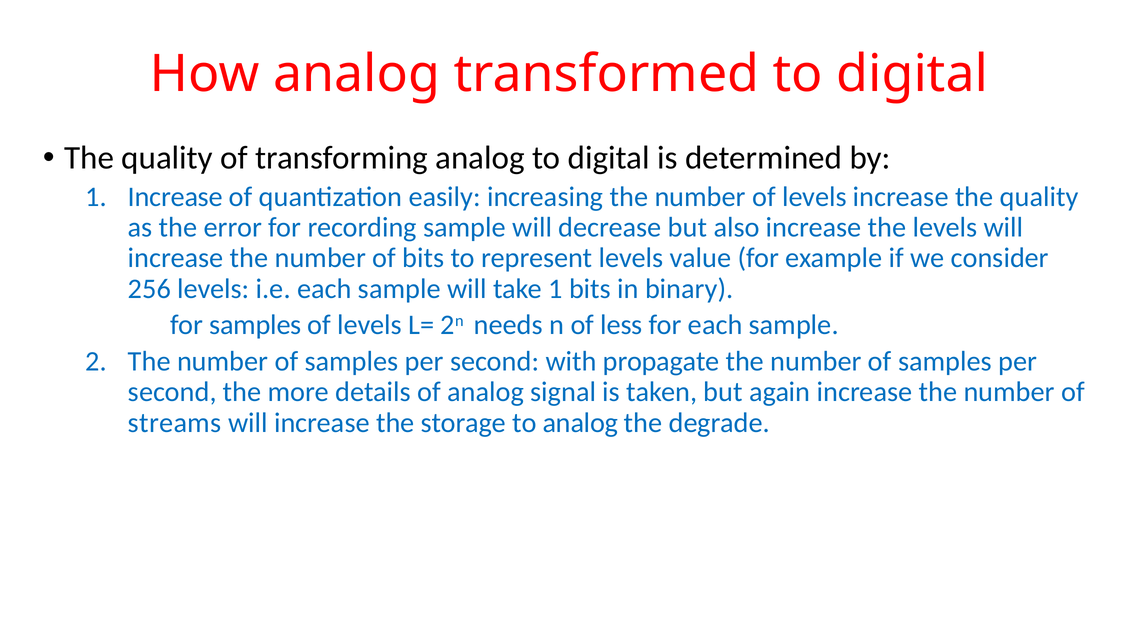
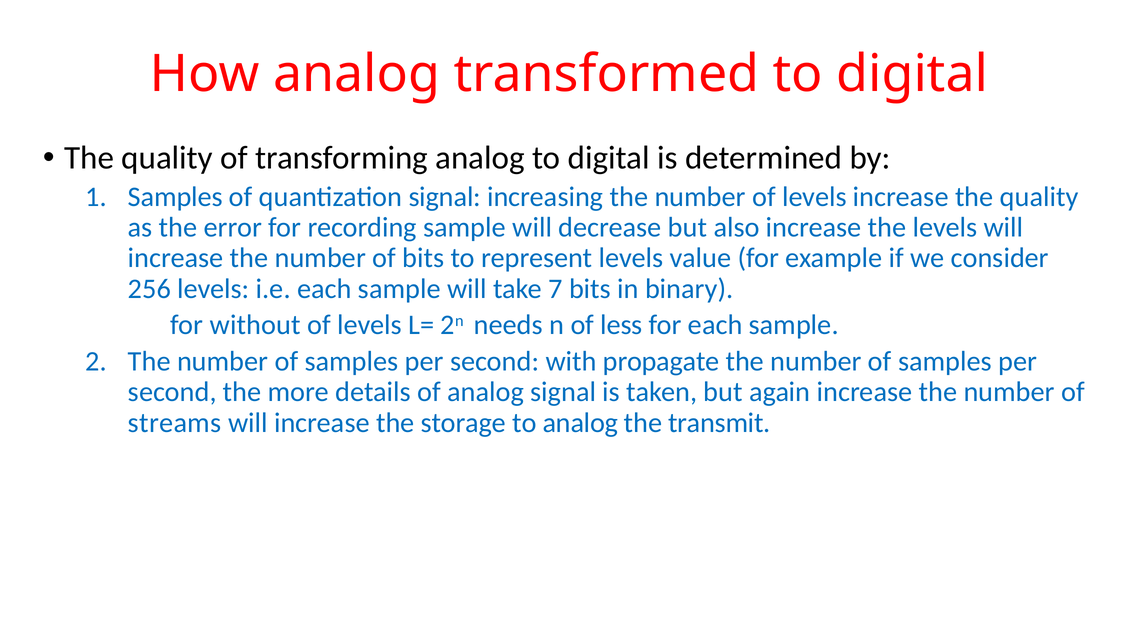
Increase: Increase -> Samples (175, 197)
quantization easily: easily -> signal (445, 197)
take 1: 1 -> 7 (555, 289)
for samples: samples -> without (255, 325)
degrade: degrade -> transmit (719, 423)
